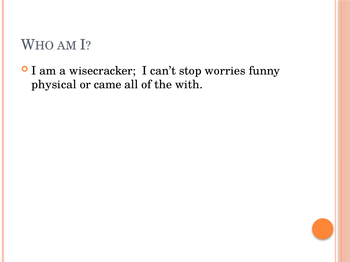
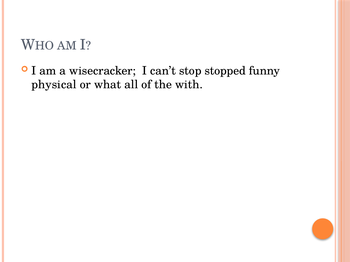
worries: worries -> stopped (225, 71)
came: came -> what (108, 85)
